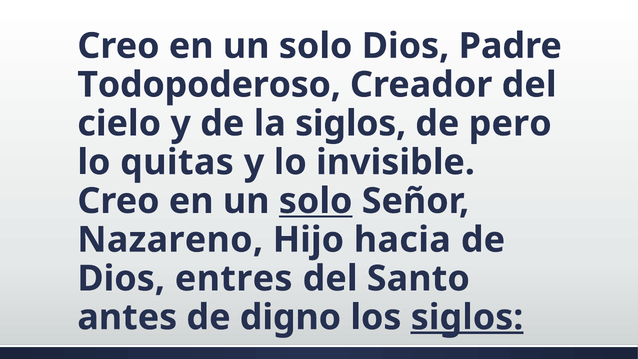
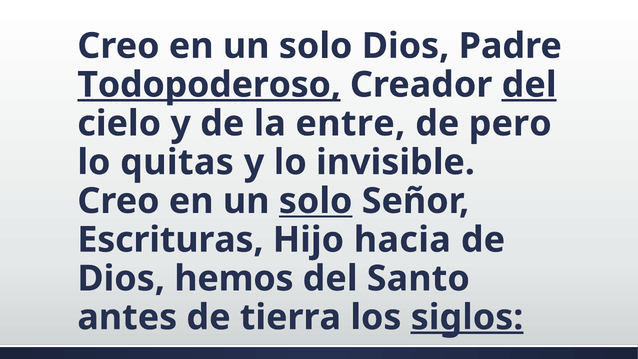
Todopoderoso underline: none -> present (209, 85)
del underline: none -> present (529, 85)
la siglos: siglos -> entre (350, 124)
Nazareno: Nazareno -> Escrituras (170, 240)
entres: entres -> hemos (234, 279)
digno: digno -> tierra (290, 317)
